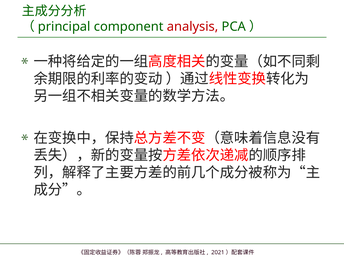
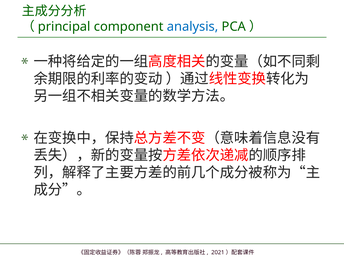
analysis colour: red -> blue (193, 27)
